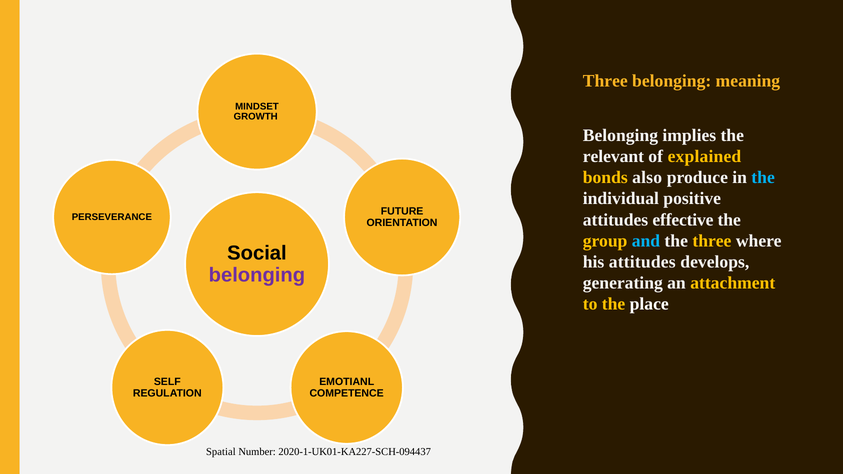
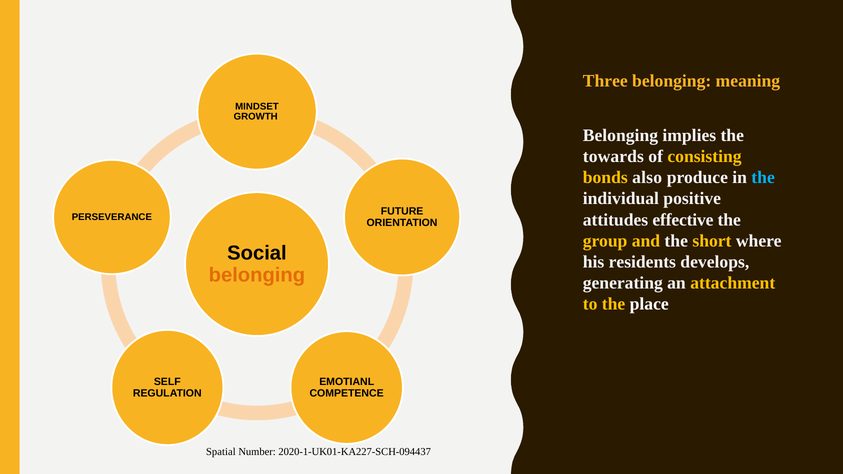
relevant: relevant -> towards (613, 156)
explained: explained -> consisting (705, 156)
and colour: light blue -> yellow (646, 241)
the three: three -> short (712, 241)
his attitudes: attitudes -> residents (642, 262)
belonging colour: purple -> orange (257, 275)
